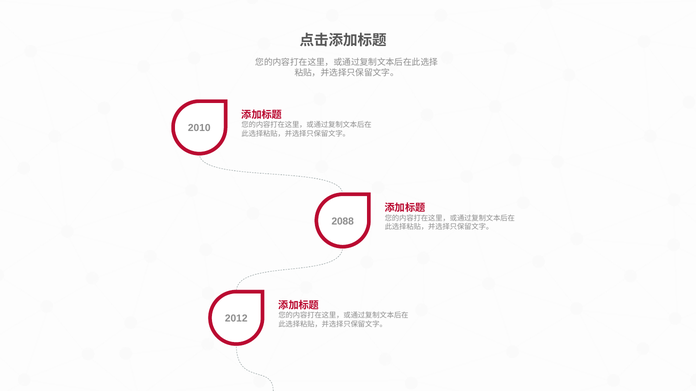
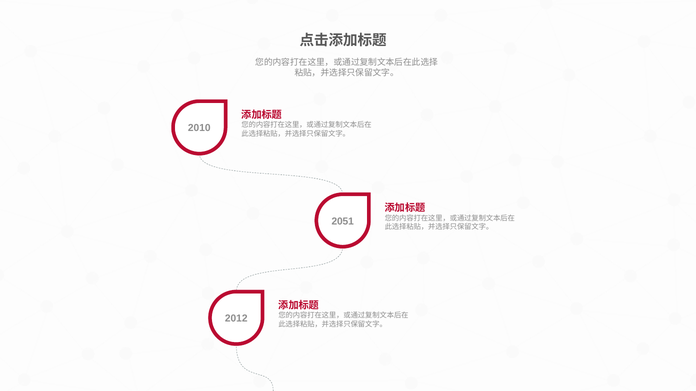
2088: 2088 -> 2051 (343, 221)
